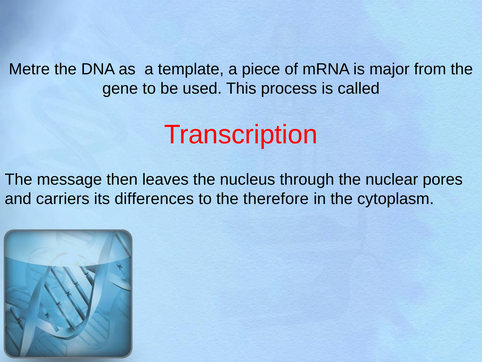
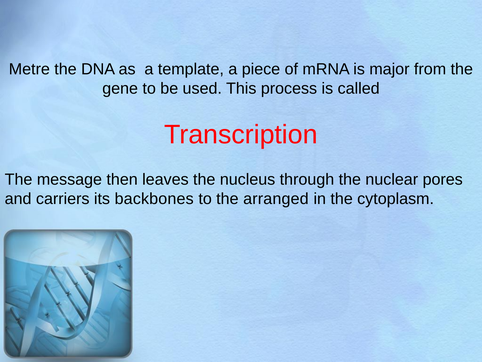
differences: differences -> backbones (154, 199)
therefore: therefore -> arranged (276, 199)
